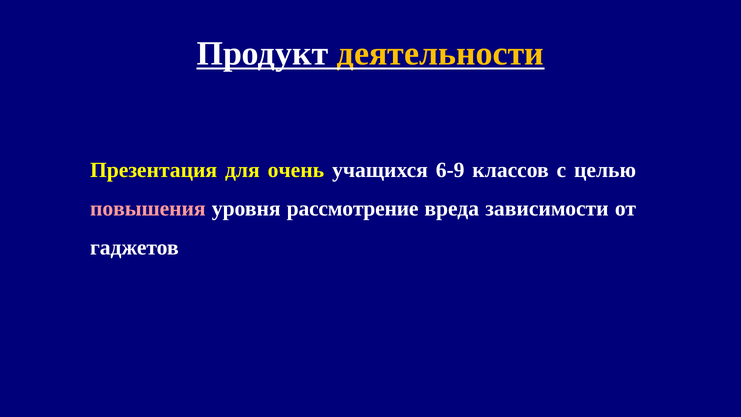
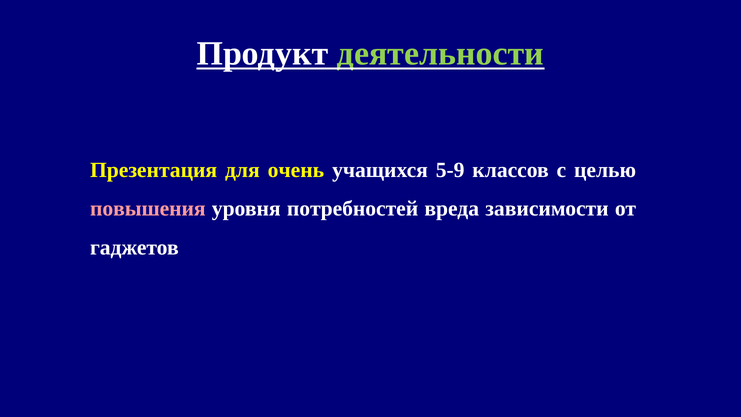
деятельности colour: yellow -> light green (440, 54)
6-9: 6-9 -> 5-9 (450, 170)
рассмотрение: рассмотрение -> потребностей (353, 209)
